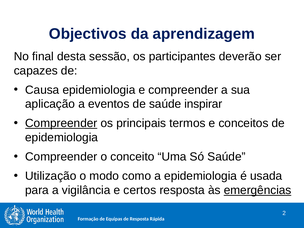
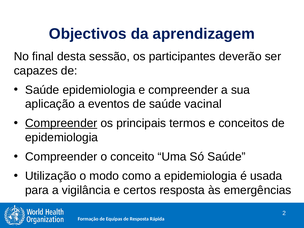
Causa: Causa -> Saúde (42, 90)
inspirar: inspirar -> vacinal (203, 104)
emergências underline: present -> none (258, 190)
